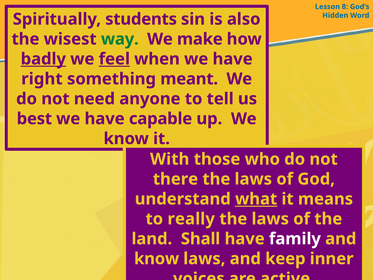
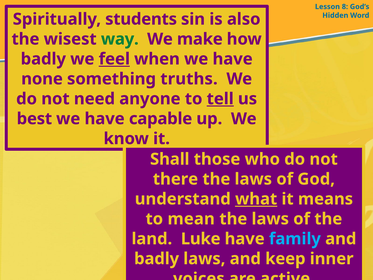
badly underline: present -> none (43, 59)
right: right -> none (42, 79)
meant: meant -> truths (189, 79)
tell underline: none -> present (220, 99)
With: With -> Shall (170, 159)
really: really -> mean (191, 219)
Shall: Shall -> Luke (201, 239)
family colour: white -> light blue (295, 239)
know: know -> badly (157, 259)
